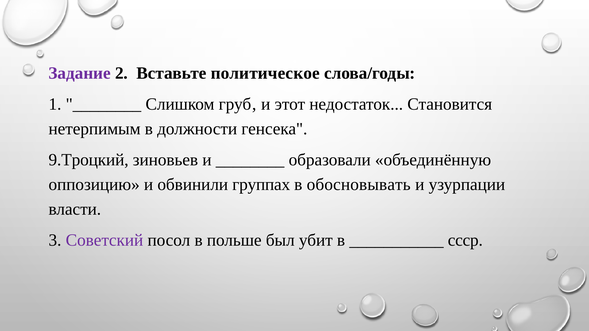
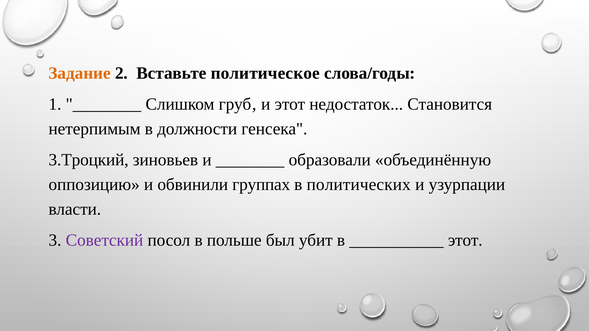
Задание colour: purple -> orange (80, 73)
9.Троцкий: 9.Троцкий -> 3.Троцкий (89, 160)
обосновывать: обосновывать -> политических (359, 185)
ссср: ссср -> этот (465, 240)
